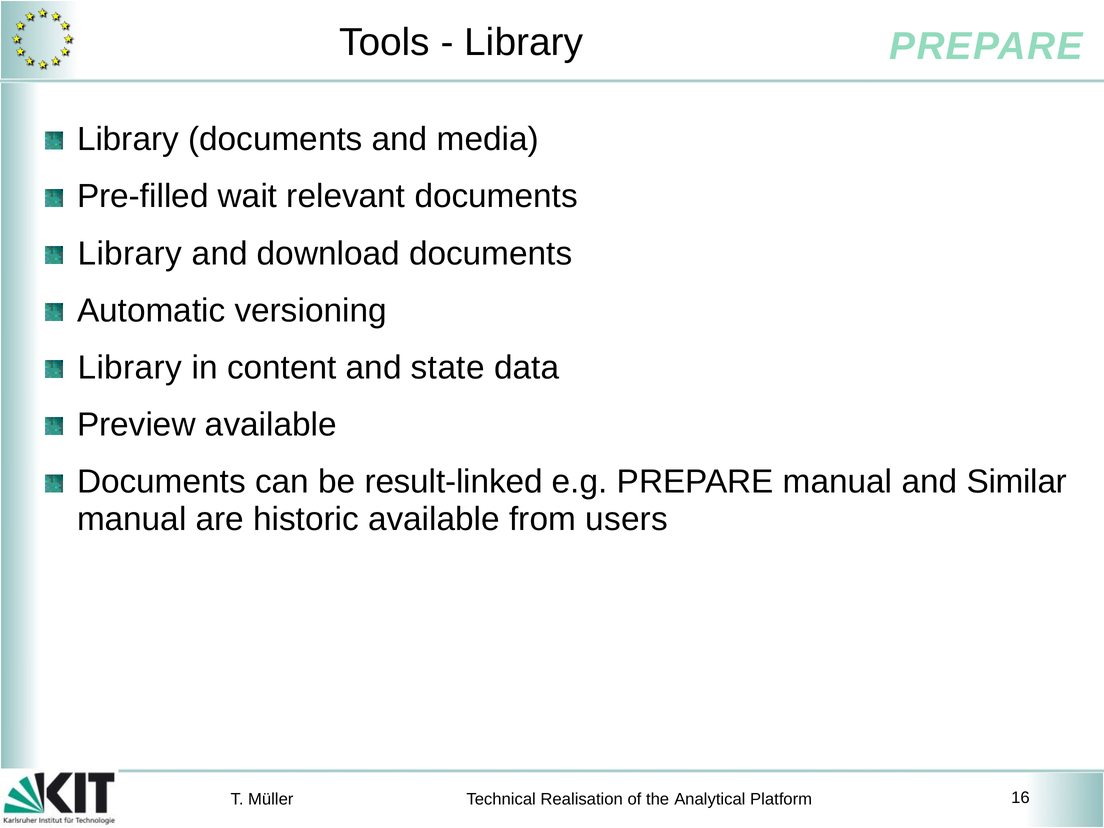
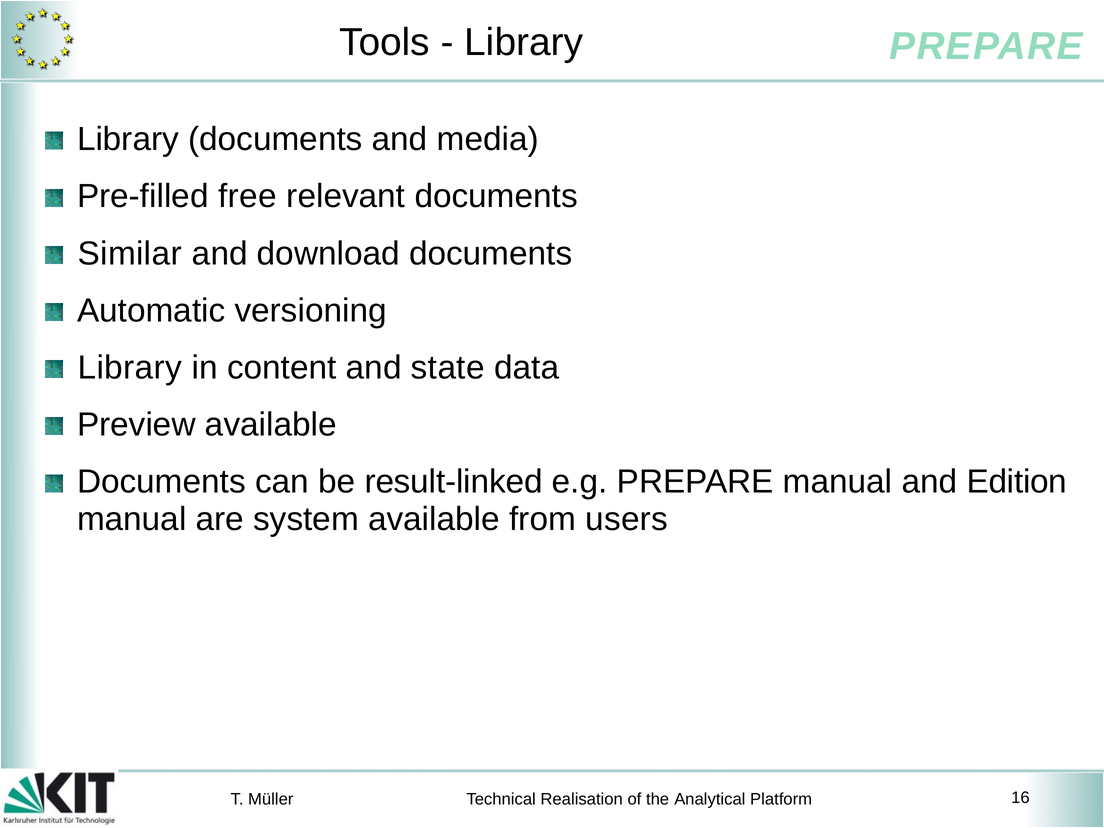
wait: wait -> free (247, 196)
Library: Library -> Similar (130, 253)
Similar: Similar -> Edition (1017, 482)
historic: historic -> system (306, 519)
